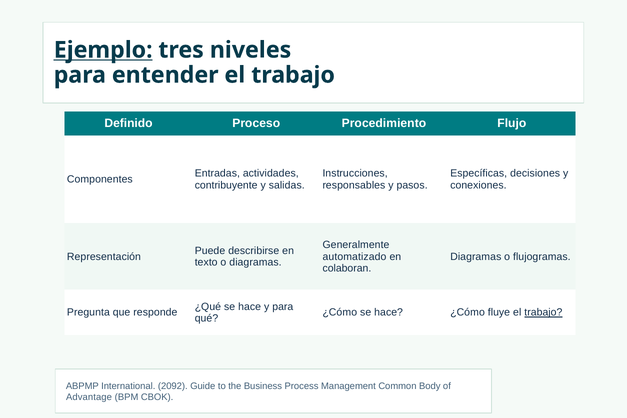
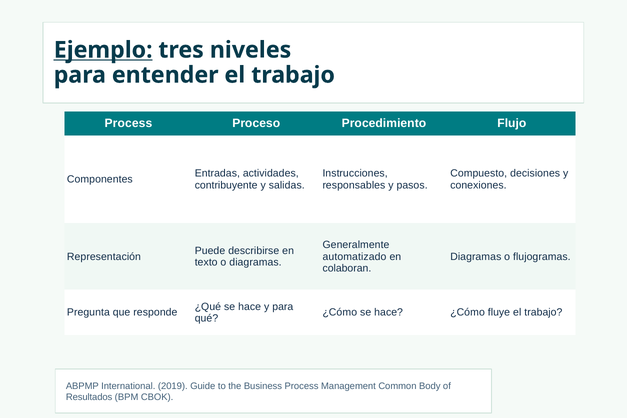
Definido: Definido -> Process (128, 123)
Específicas: Específicas -> Compuesto (479, 174)
trabajo underline: present -> none (543, 313)
2092: 2092 -> 2019 (173, 386)
Advantage: Advantage -> Resultados (89, 397)
